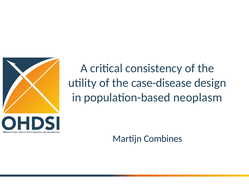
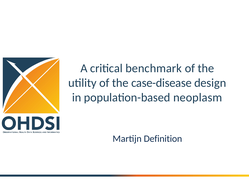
consistency: consistency -> benchmark (154, 68)
Combines: Combines -> Definition (163, 138)
